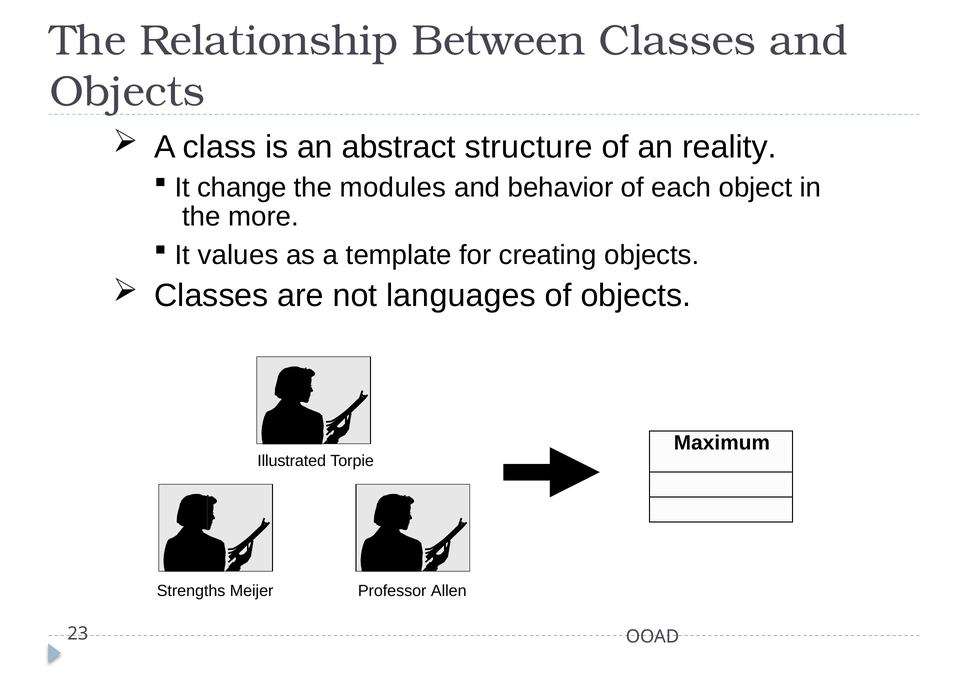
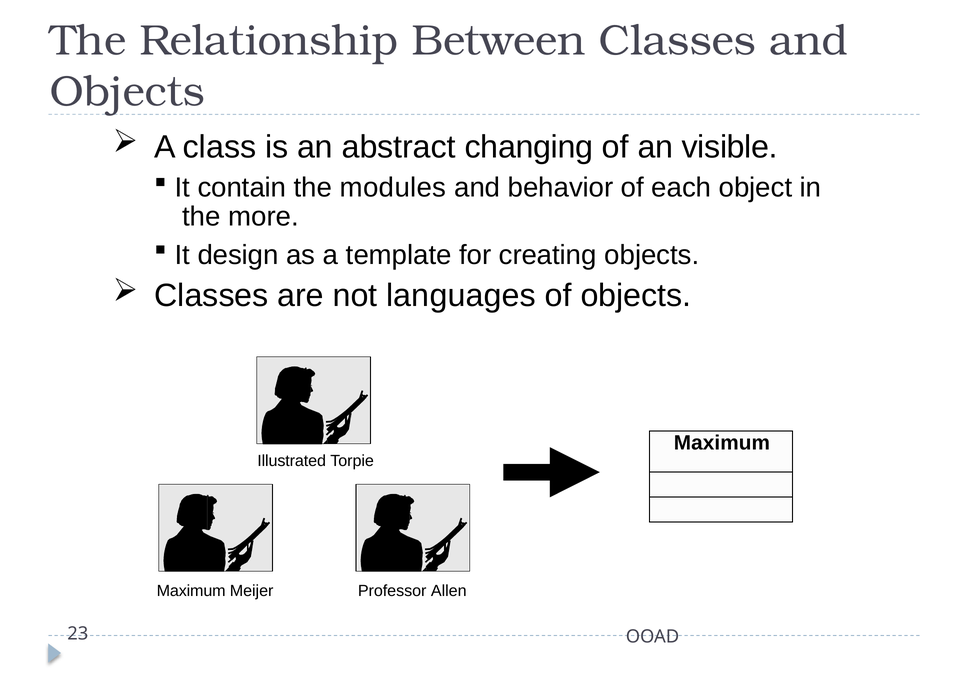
structure: structure -> changing (529, 147)
reality: reality -> visible (730, 147)
change: change -> contain (242, 188)
values: values -> design (238, 255)
Strengths: Strengths -> Maximum (191, 591)
